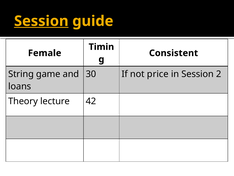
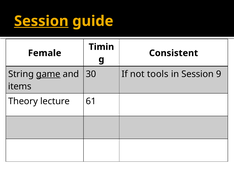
game underline: none -> present (48, 74)
price: price -> tools (158, 74)
2: 2 -> 9 (219, 74)
loans: loans -> items (20, 86)
42: 42 -> 61 (91, 101)
